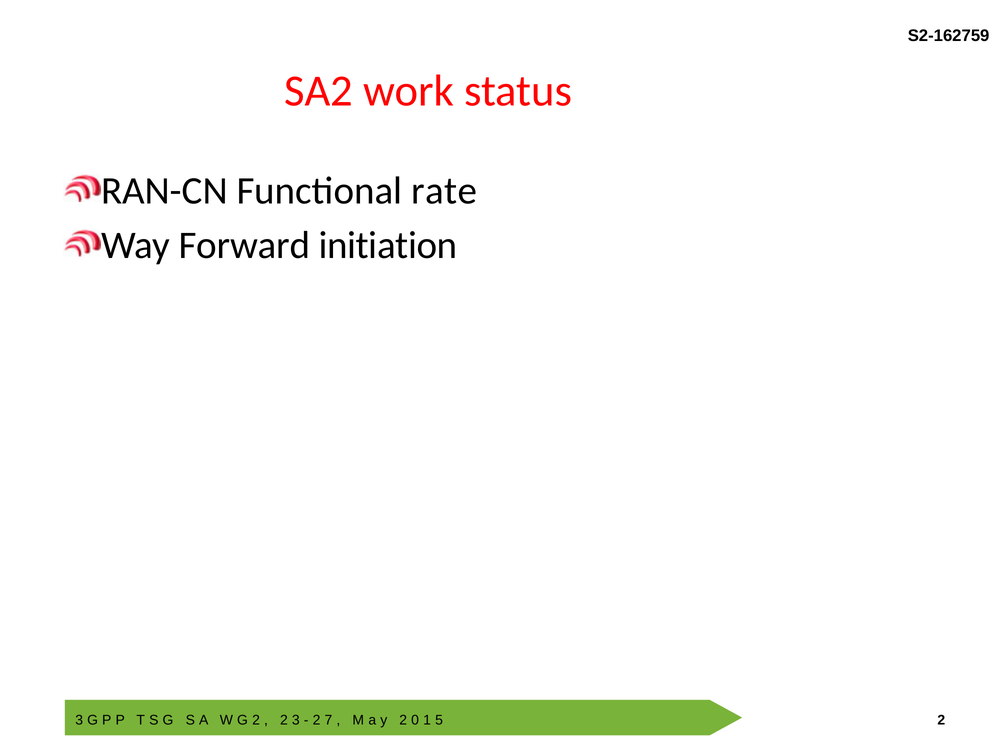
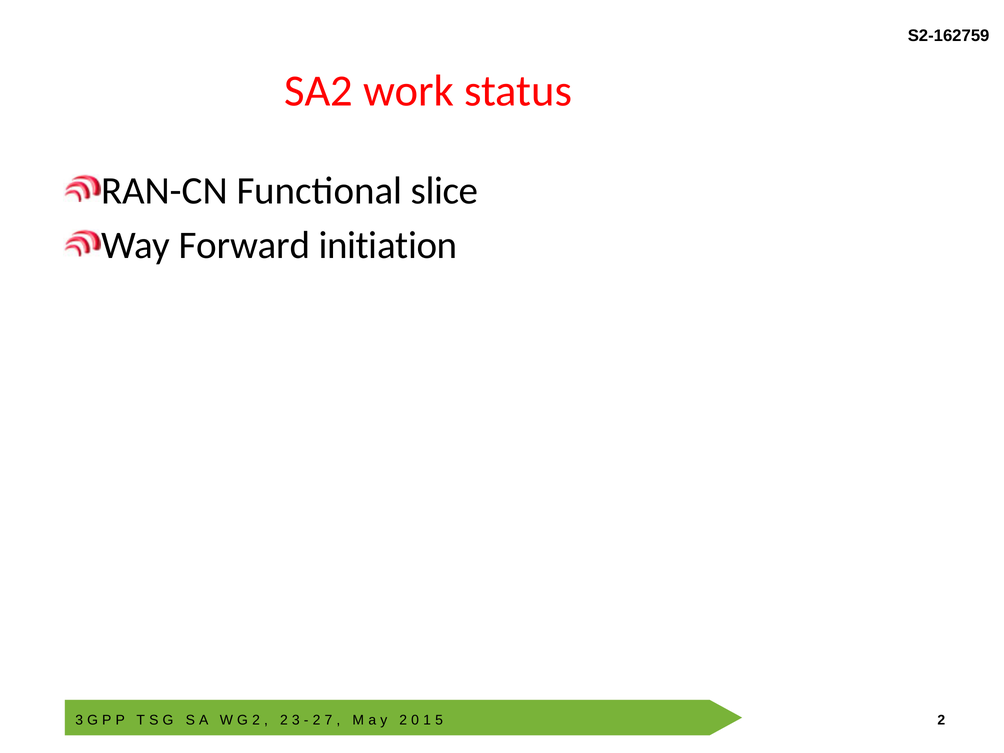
rate: rate -> slice (444, 191)
